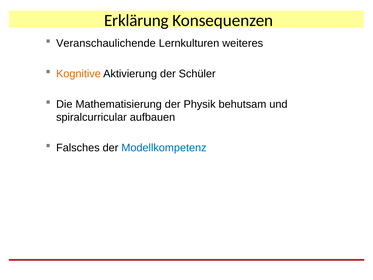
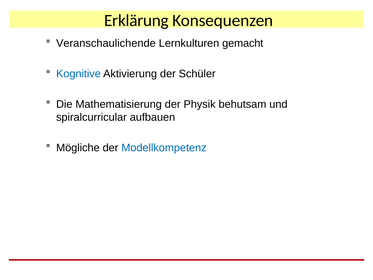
weiteres: weiteres -> gemacht (243, 43)
Kognitive colour: orange -> blue (78, 74)
Falsches: Falsches -> Mögliche (78, 148)
